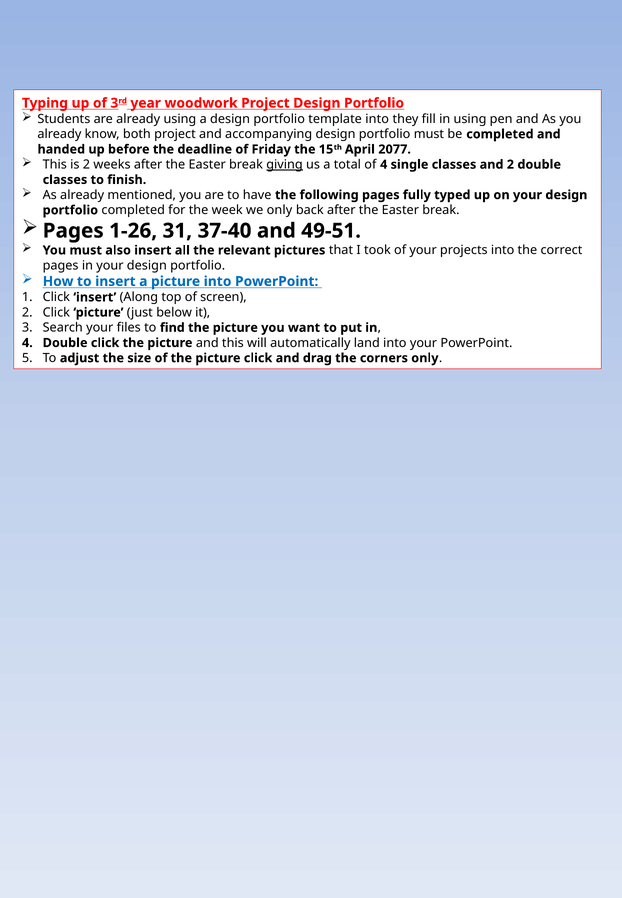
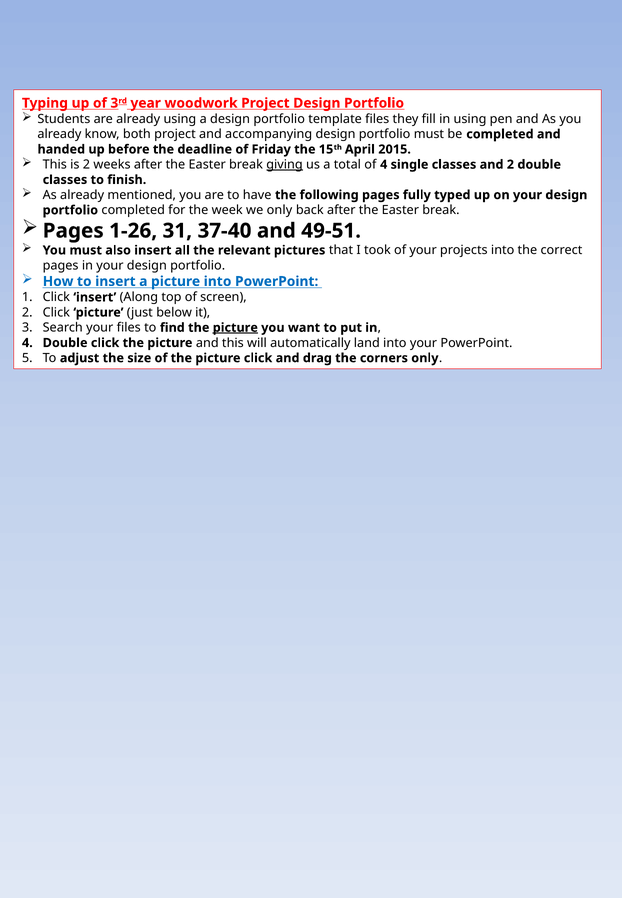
template into: into -> files (377, 119)
2077: 2077 -> 2015 (395, 149)
picture underline: none -> present (235, 328)
